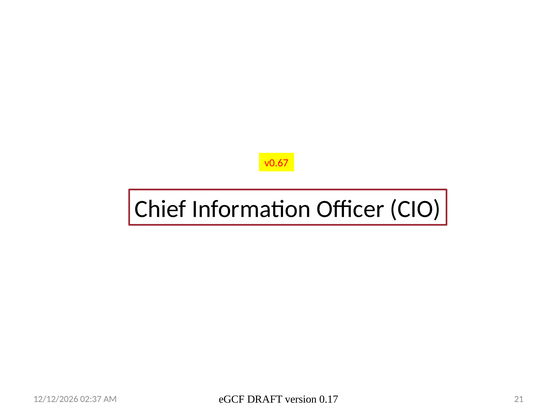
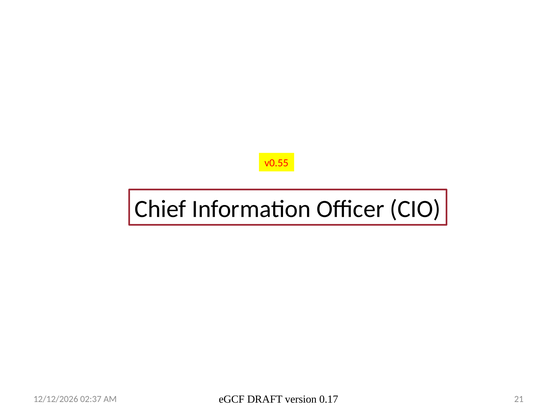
v0.67: v0.67 -> v0.55 (276, 163)
